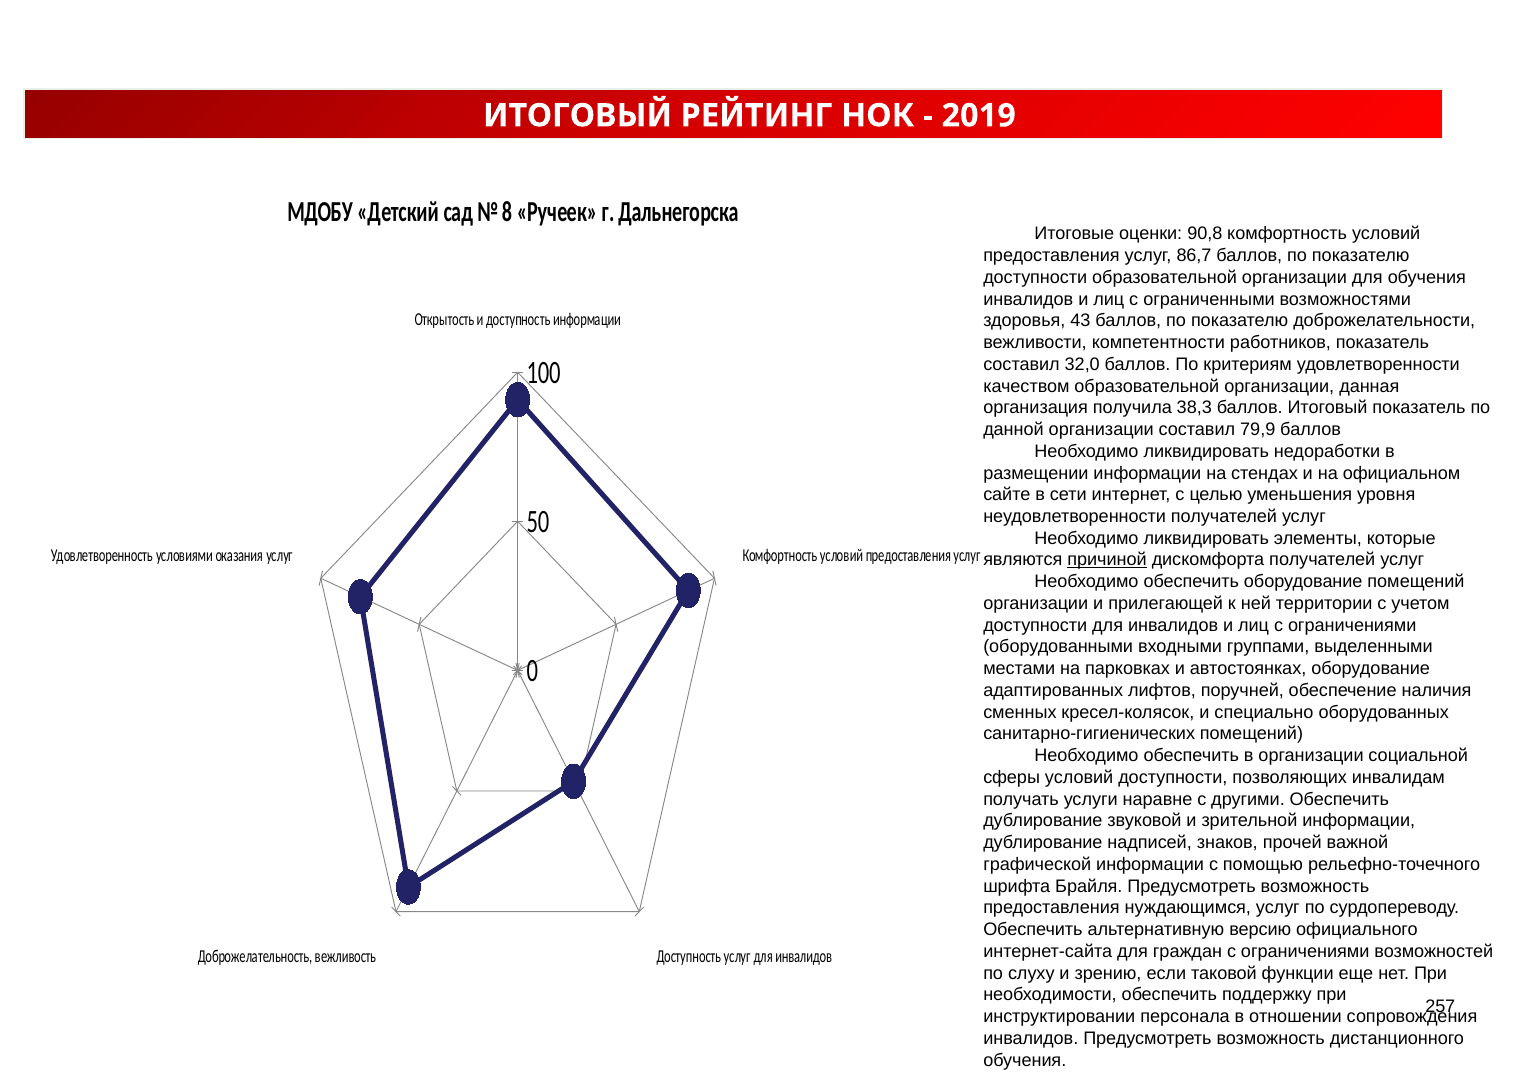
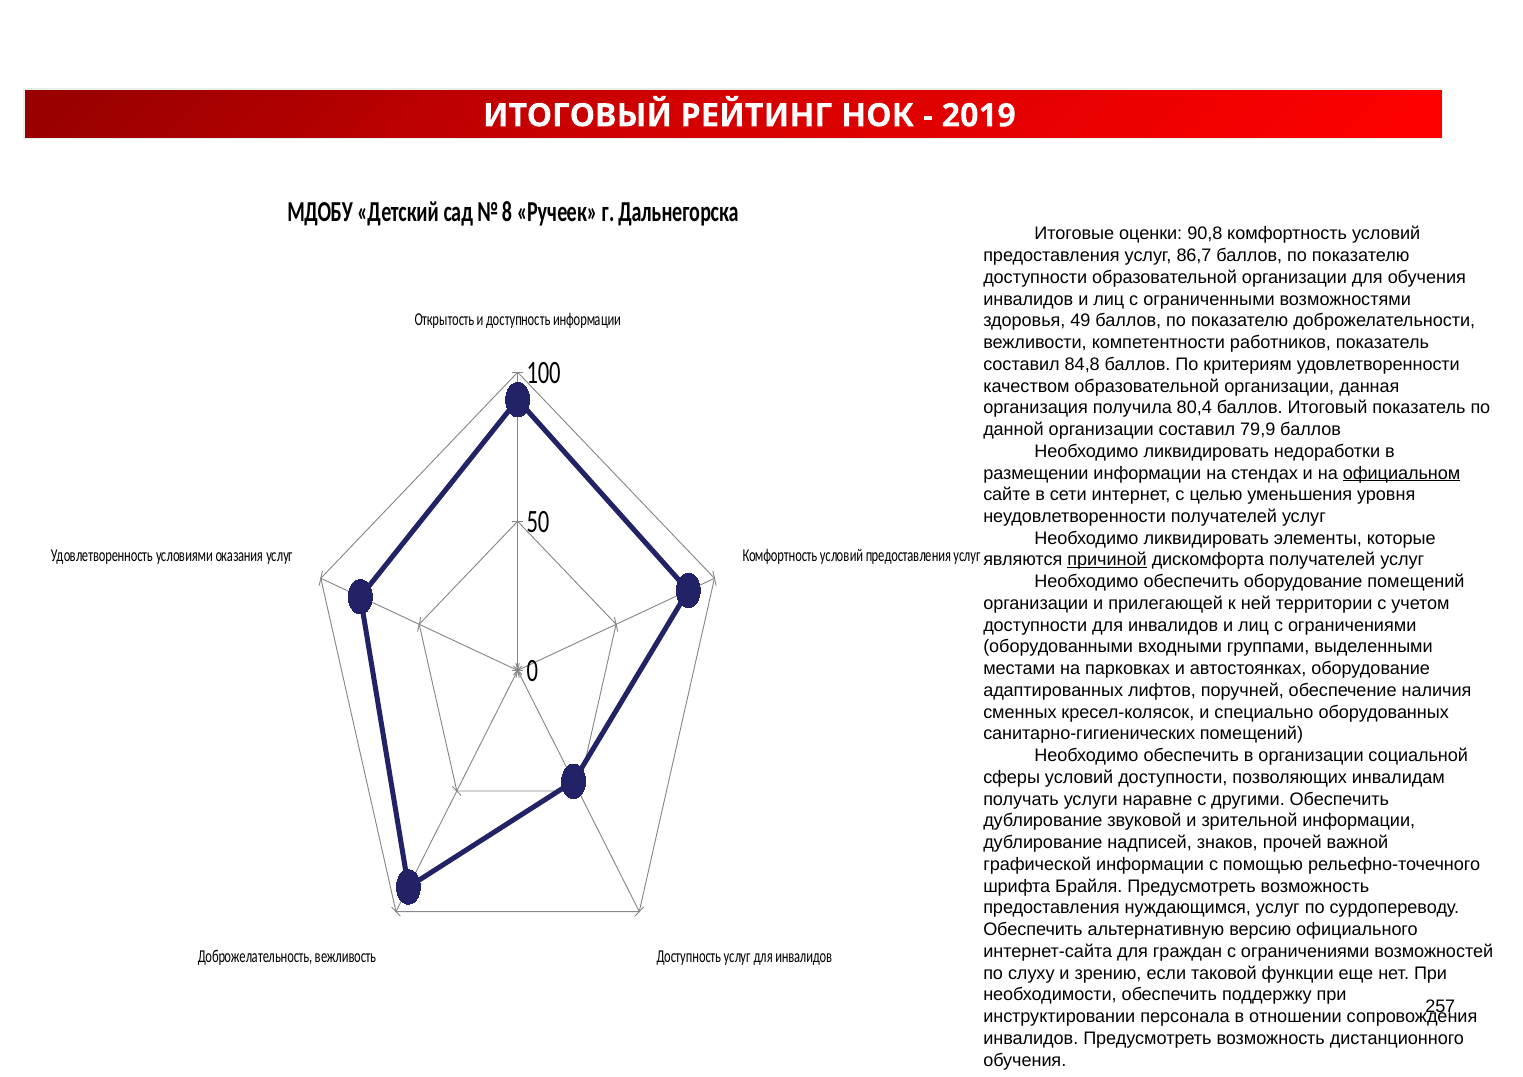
43: 43 -> 49 (1080, 321)
32,0: 32,0 -> 84,8 (1082, 364)
38,3: 38,3 -> 80,4 (1194, 408)
официальном underline: none -> present (1402, 473)
